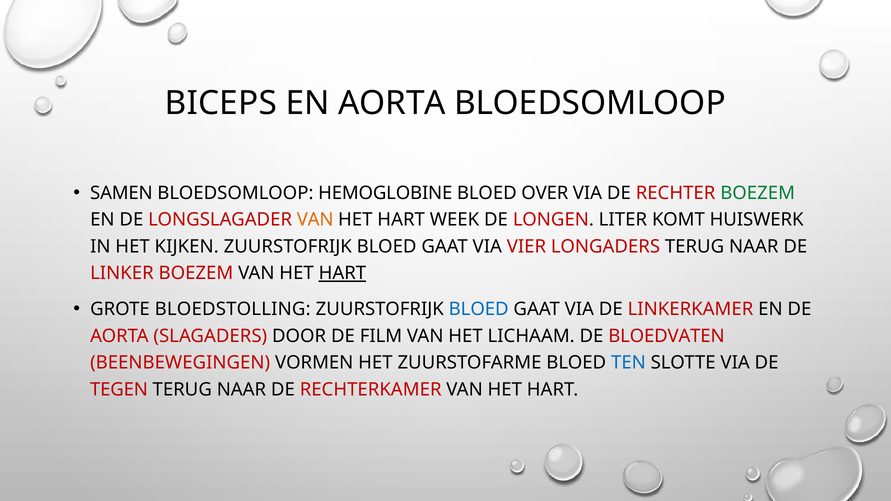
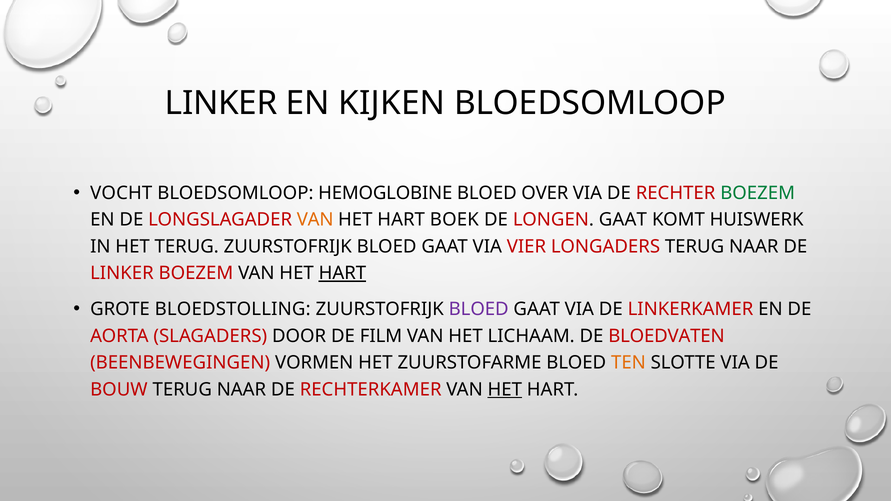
BICEPS: BICEPS -> LINKER (221, 103)
EN AORTA: AORTA -> KIJKEN (392, 103)
SAMEN: SAMEN -> VOCHT (121, 193)
WEEK: WEEK -> BOEK (454, 220)
LONGEN LITER: LITER -> GAAT (623, 220)
HET KIJKEN: KIJKEN -> TERUG (187, 247)
BLOED colour: blue -> purple (479, 309)
TEN colour: blue -> orange (628, 363)
TEGEN: TEGEN -> BOUW (119, 390)
HET underline: none -> present (505, 390)
